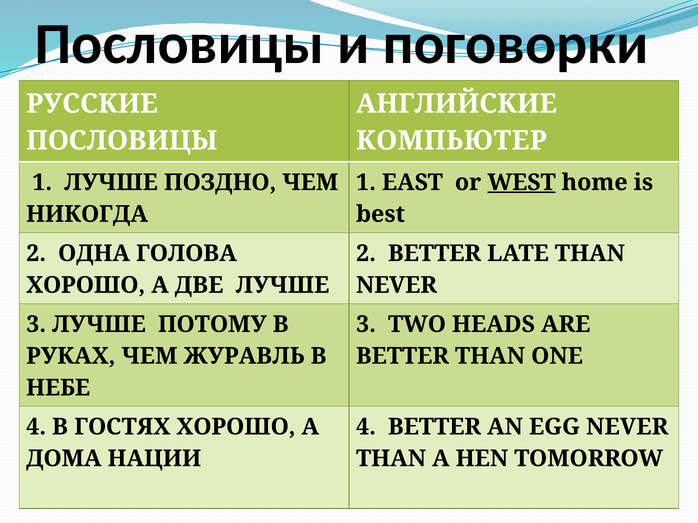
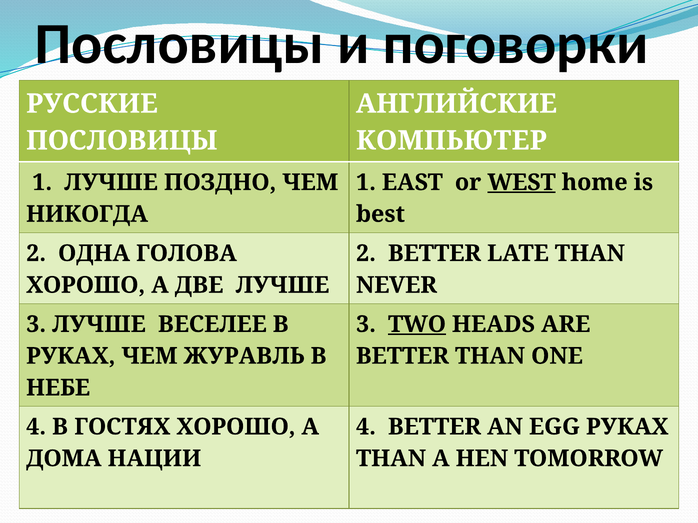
ПОТОМУ: ПОТОМУ -> ВЕСЕЛЕЕ (212, 325)
TWO underline: none -> present (417, 325)
EGG NEVER: NEVER -> РУКАХ (627, 427)
